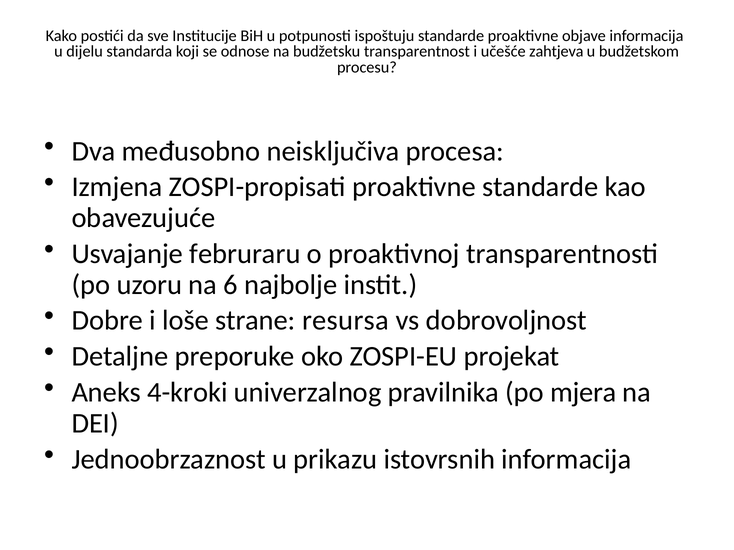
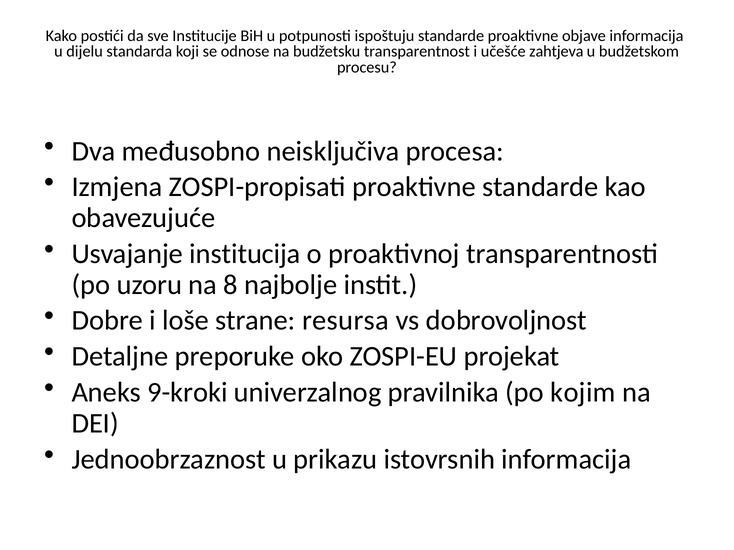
februraru: februraru -> institucija (245, 254)
6: 6 -> 8 (231, 285)
4-kroki: 4-kroki -> 9-kroki (187, 393)
mjera: mjera -> kojim (583, 393)
